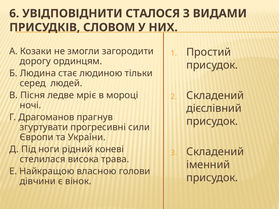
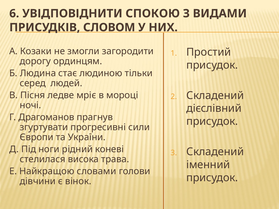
СТАЛОСЯ: СТАЛОСЯ -> СПОКОЮ (153, 14)
власною: власною -> словами (96, 171)
